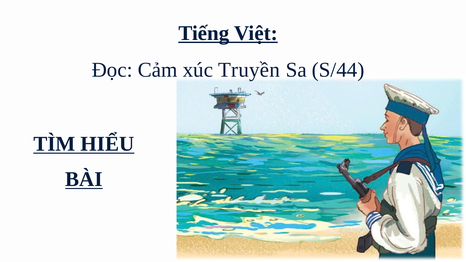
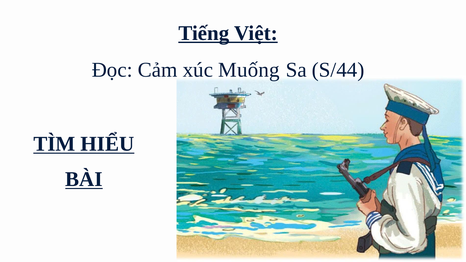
Truyền: Truyền -> Muống (249, 70)
